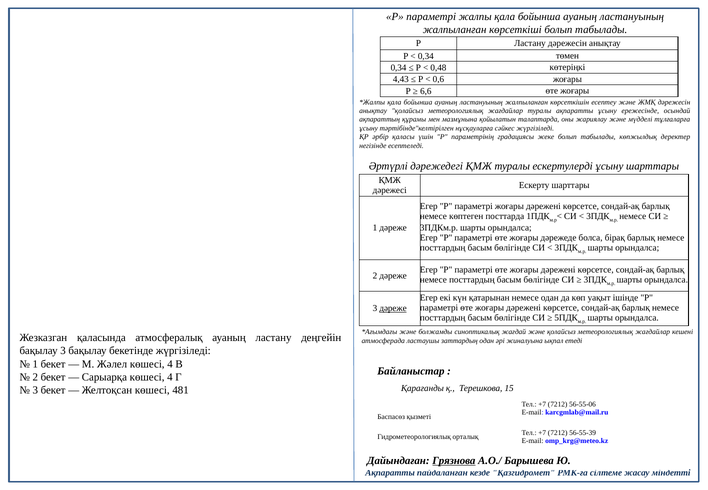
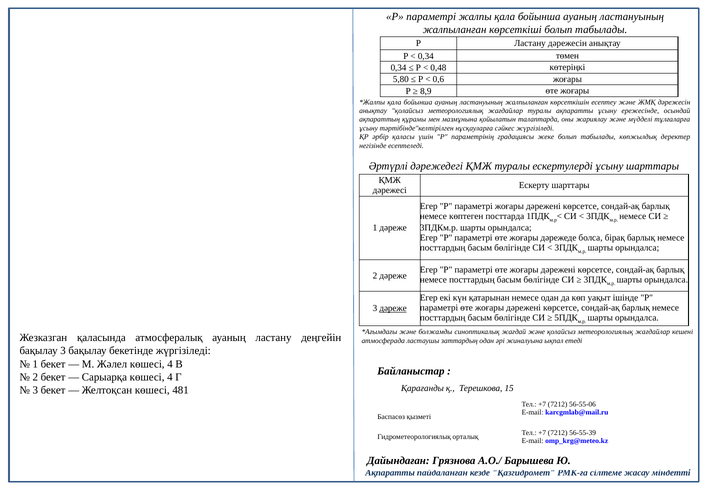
4,43: 4,43 -> 5,80 (401, 79)
6,6: 6,6 -> 8,9 (426, 91)
Грязнова underline: present -> none (454, 461)
